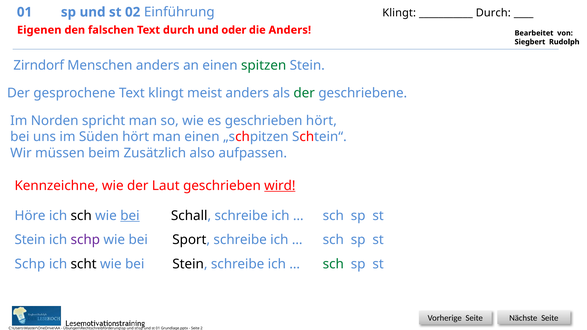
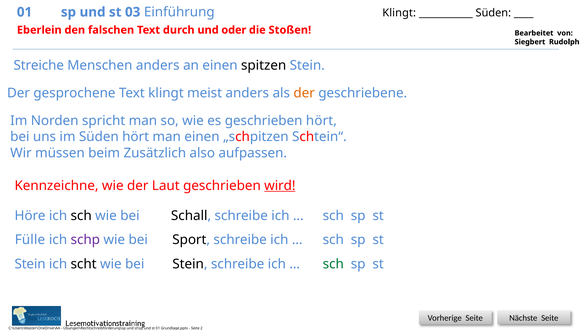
02: 02 -> 03 (133, 12)
Durch: Durch -> Süden (493, 13)
Eigenen: Eigenen -> Eberlein (39, 30)
die Anders: Anders -> Stoßen (290, 30)
Zirndorf: Zirndorf -> Streiche (39, 65)
spitzen colour: green -> black (264, 65)
der colour: green -> orange (304, 93)
bei underline: present -> none (130, 216)
Stein: Stein -> Fülle (30, 240)
Schp: Schp -> Stein (30, 264)
